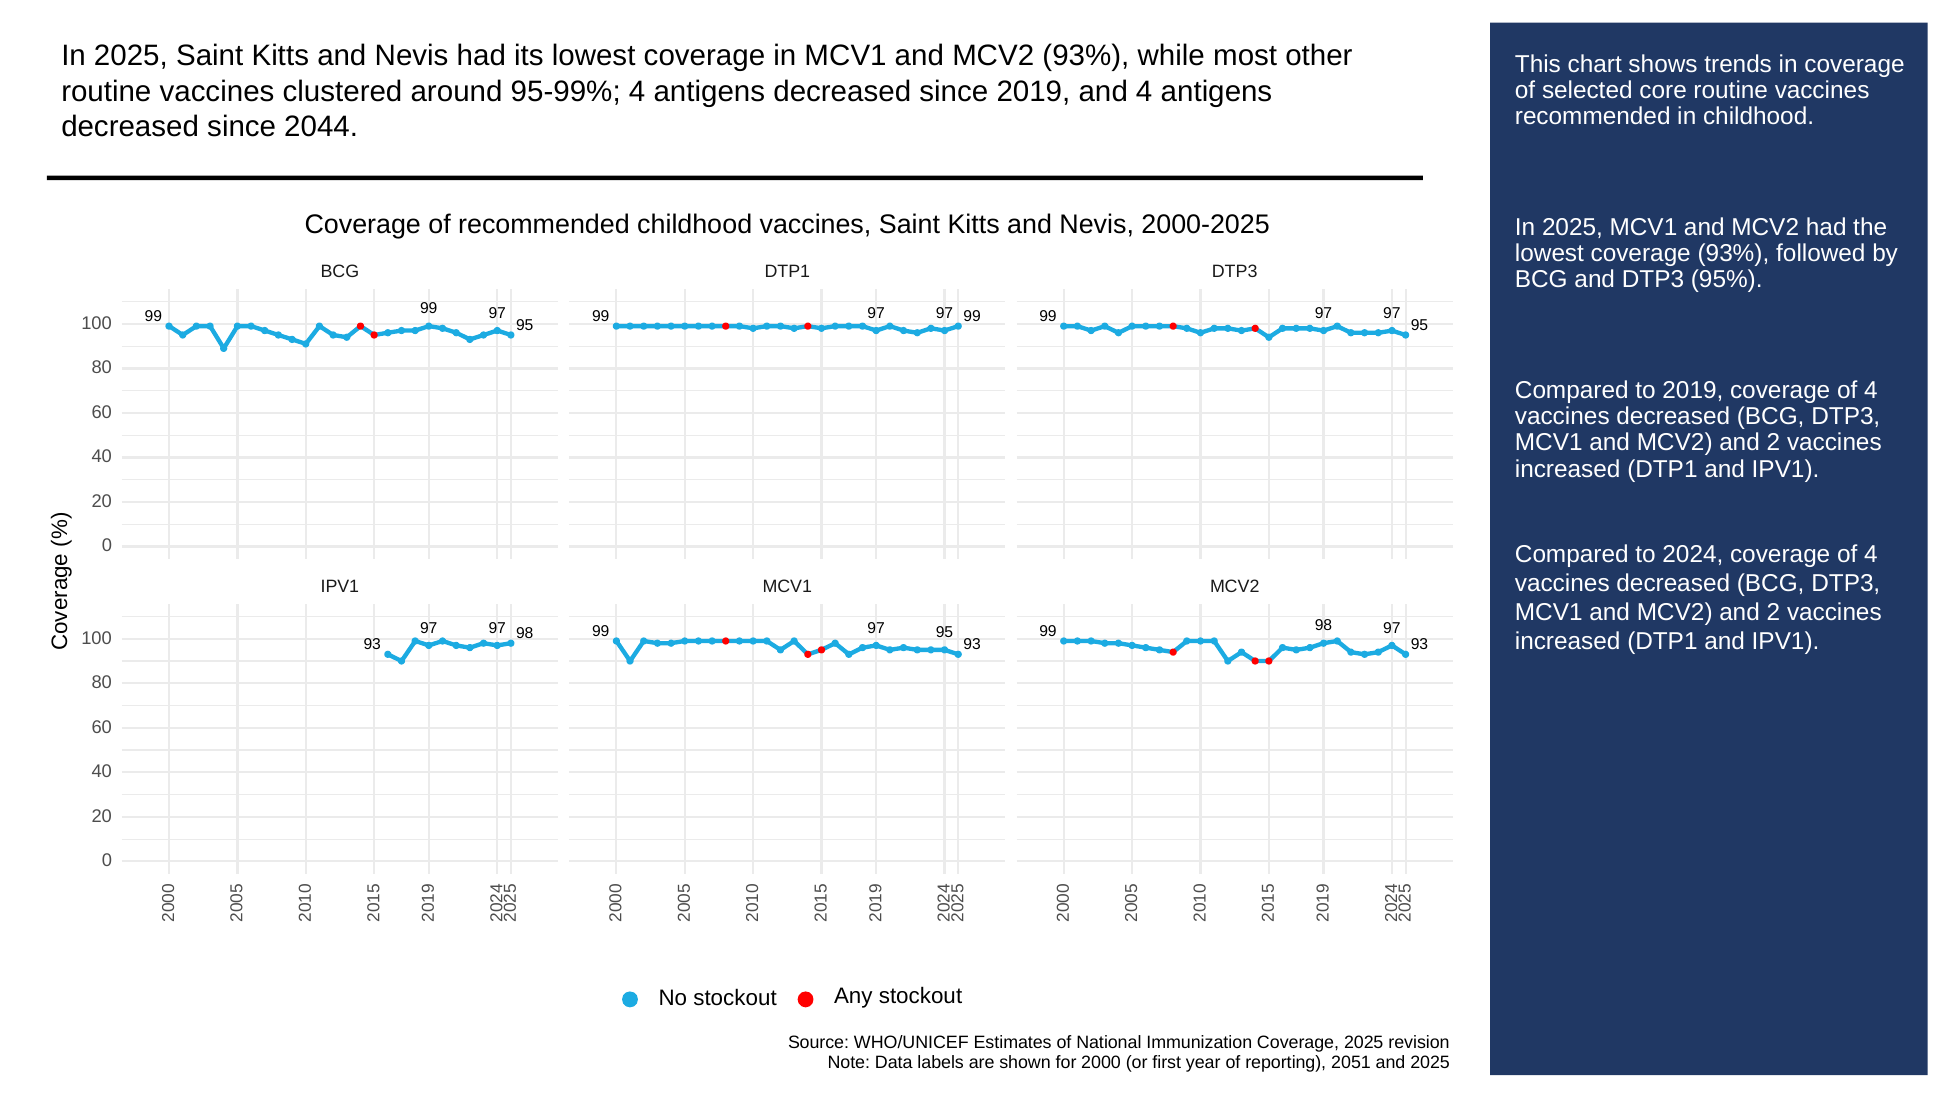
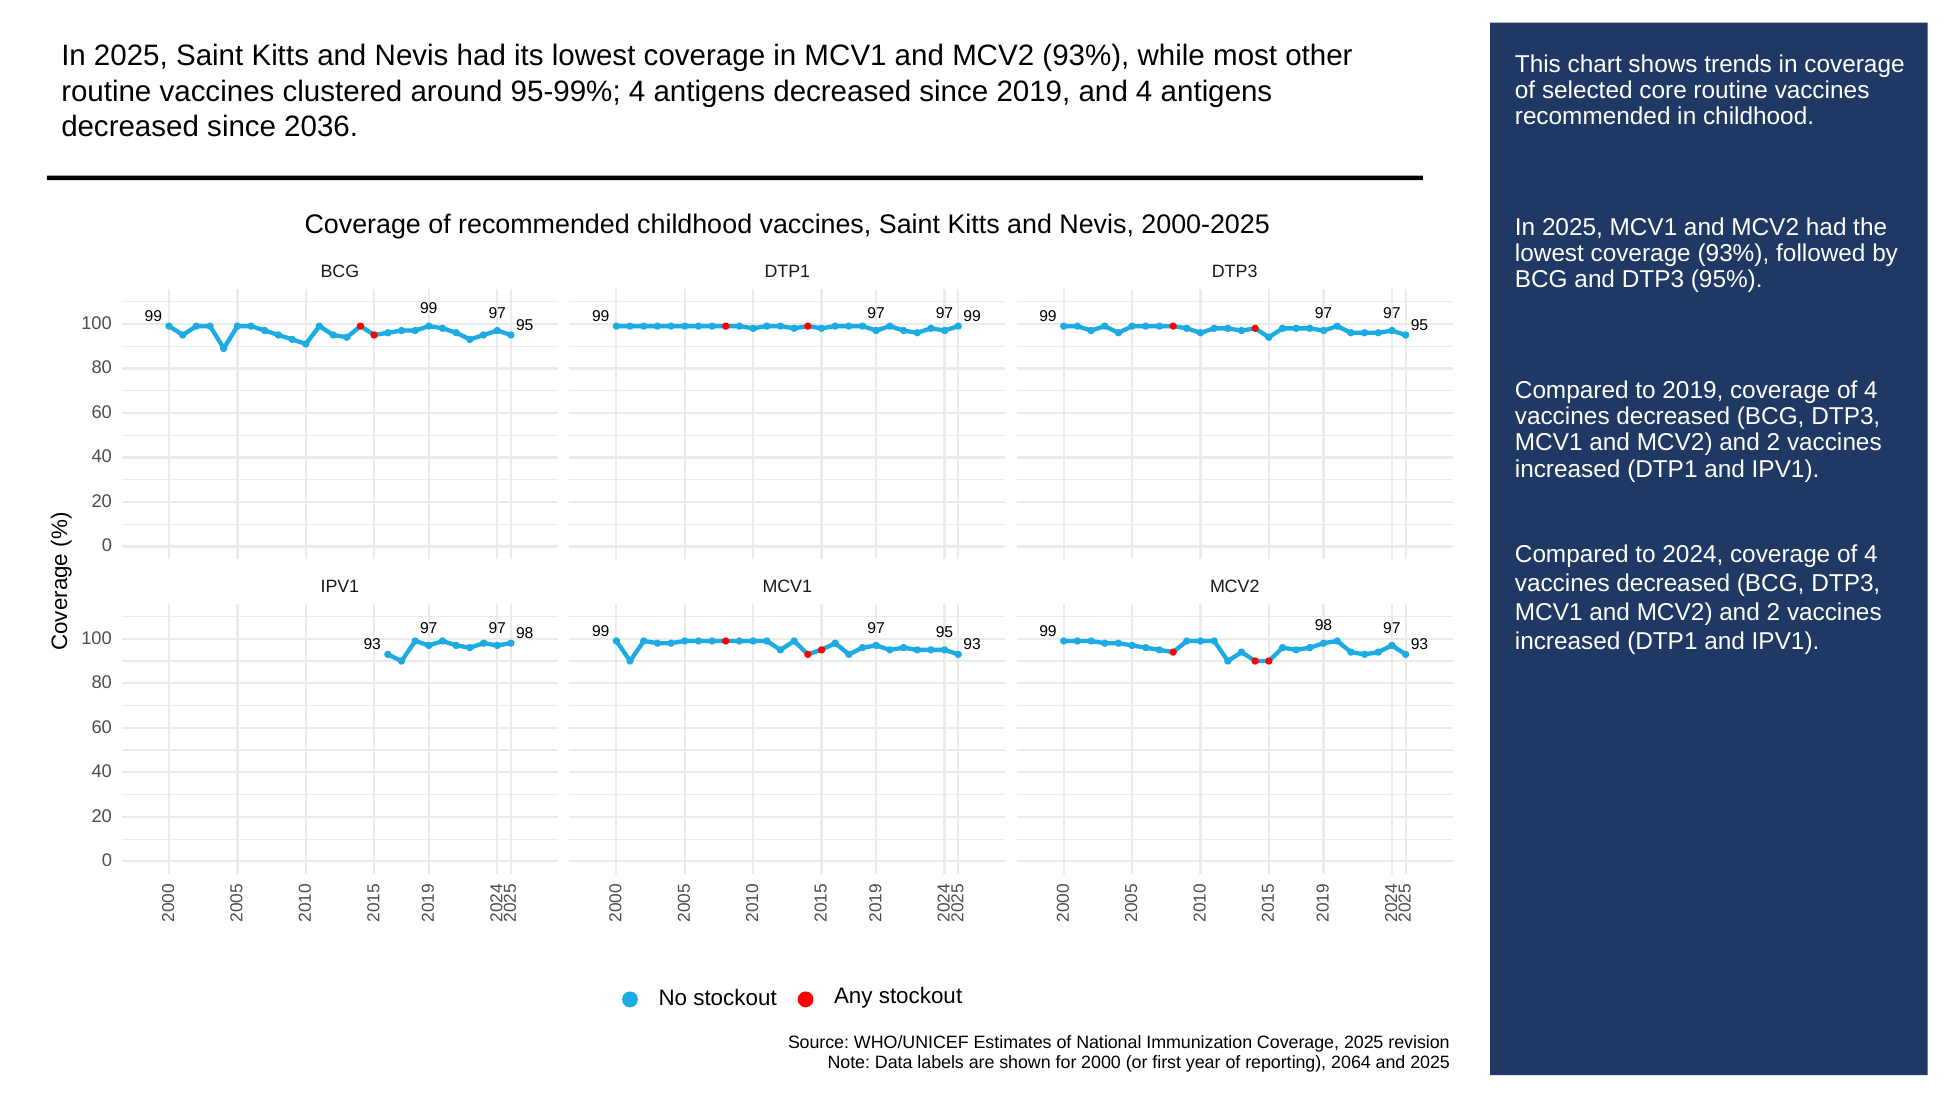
2044: 2044 -> 2036 (321, 127)
2051: 2051 -> 2064 (1351, 1062)
